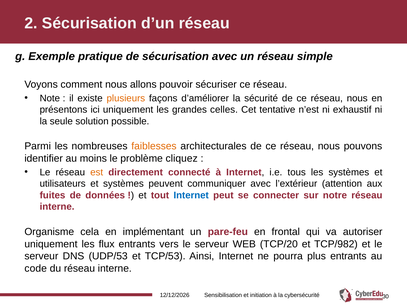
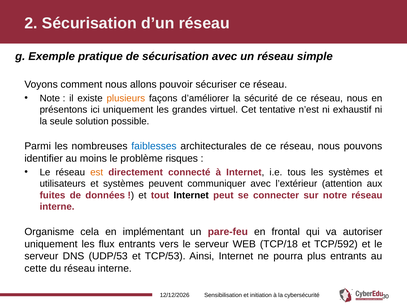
celles: celles -> virtuel (224, 110)
faiblesses colour: orange -> blue (154, 146)
cliquez: cliquez -> risques (182, 159)
Internet colour: blue -> black (191, 195)
TCP/20: TCP/20 -> TCP/18 (279, 244)
TCP/982: TCP/982 -> TCP/592 (336, 244)
code: code -> cette (36, 269)
